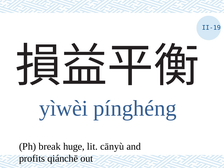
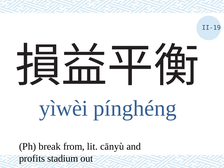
huge: huge -> from (74, 146)
qiánchē: qiánchē -> stadium (63, 158)
